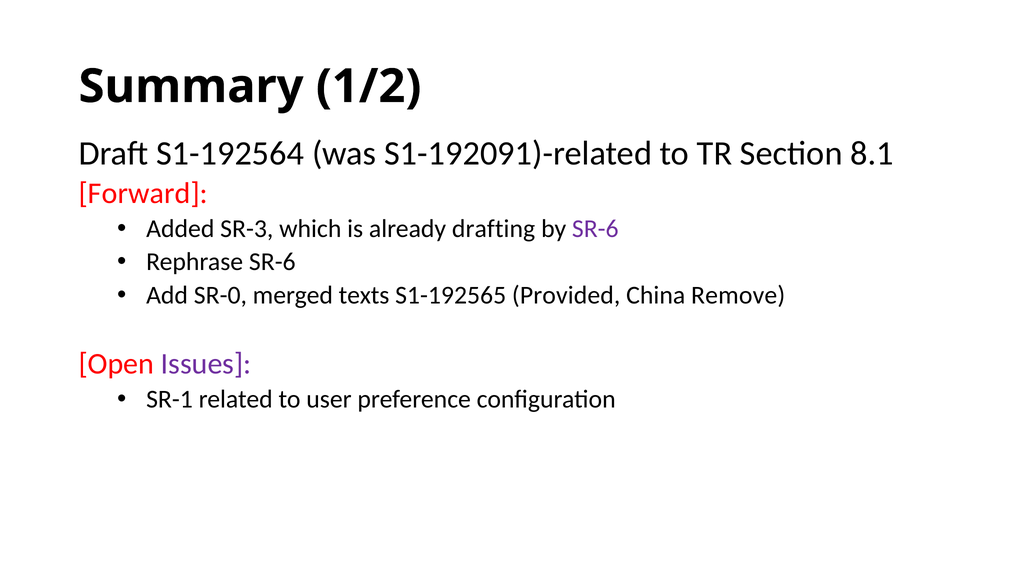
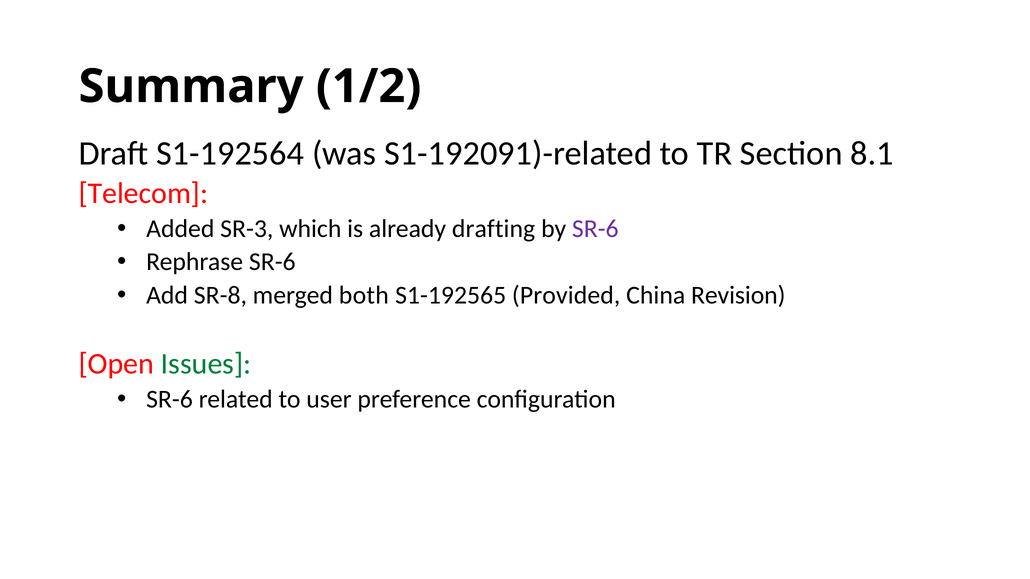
Forward: Forward -> Telecom (143, 193)
SR-0: SR-0 -> SR-8 (220, 295)
texts: texts -> both (364, 295)
Remove: Remove -> Revision (738, 295)
Issues colour: purple -> green (206, 364)
SR-1: SR-1 -> SR-6 (169, 399)
